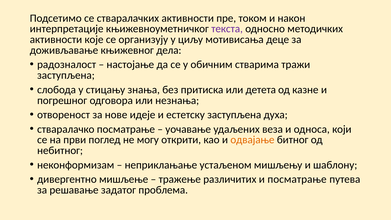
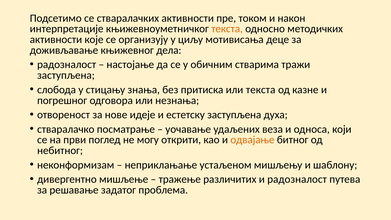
текста colour: purple -> orange (227, 29)
или детета: детета -> текста (261, 90)
и посматрање: посматрање -> радозналост (297, 179)
